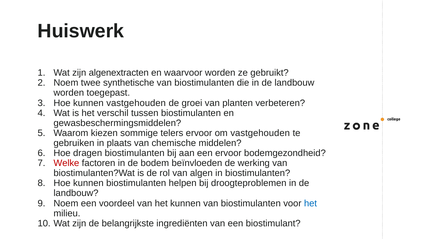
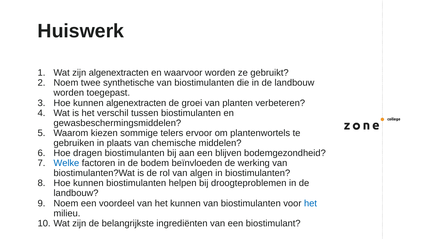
kunnen vastgehouden: vastgehouden -> algenextracten (136, 103)
om vastgehouden: vastgehouden -> plantenwortels (260, 133)
een ervoor: ervoor -> blijven (228, 153)
Welke colour: red -> blue (66, 163)
